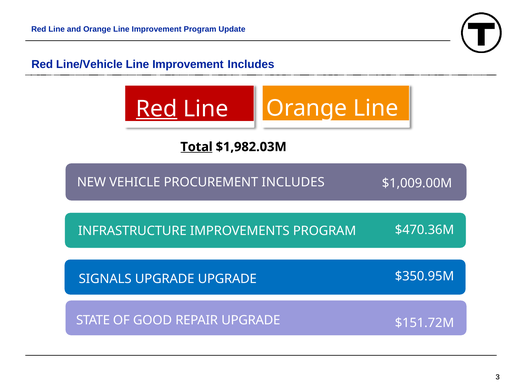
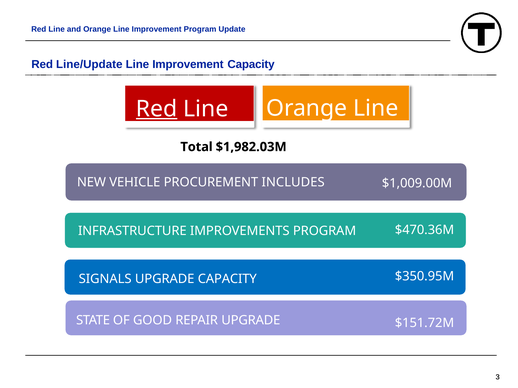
Line/Vehicle: Line/Vehicle -> Line/Update (89, 64)
Improvement Includes: Includes -> Capacity (251, 64)
Total underline: present -> none (197, 147)
UPGRADE UPGRADE: UPGRADE -> CAPACITY (227, 279)
